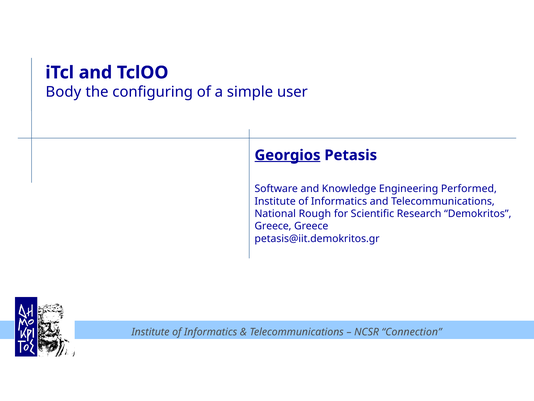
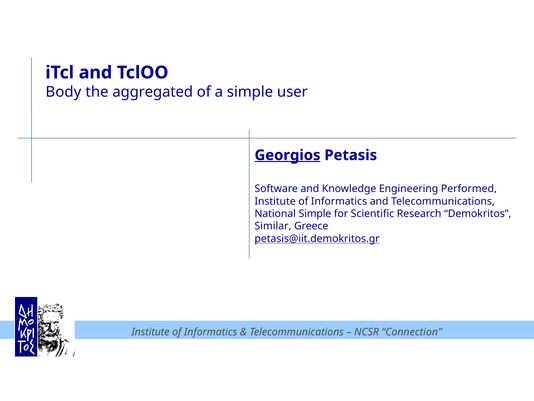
configuring: configuring -> aggregated (153, 92)
National Rough: Rough -> Simple (315, 213)
Greece: Greece -> Similar (273, 226)
petasis@iit.demokritos.gr underline: none -> present (317, 238)
